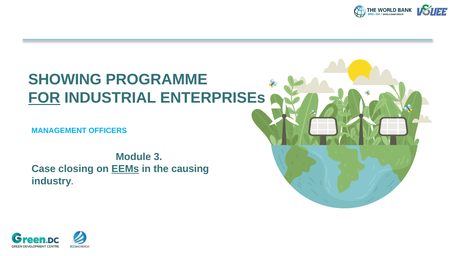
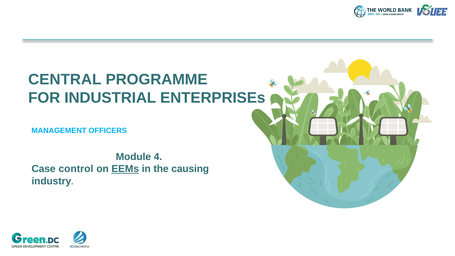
SHOWING: SHOWING -> CENTRAL (65, 80)
FOR underline: present -> none (44, 98)
3: 3 -> 4 (158, 157)
closing: closing -> control (76, 169)
